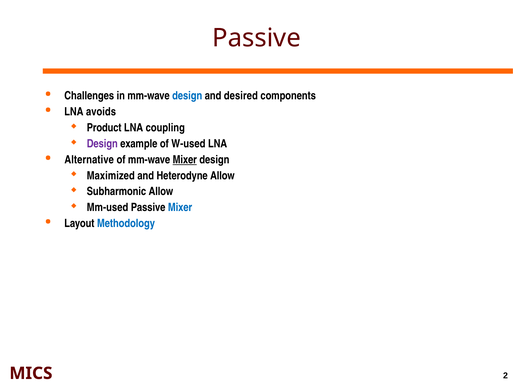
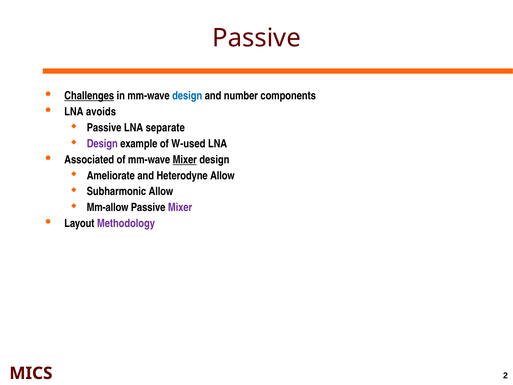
Challenges underline: none -> present (89, 96)
desired: desired -> number (241, 96)
Product: Product -> Passive (104, 128)
coupling: coupling -> separate (165, 128)
Alternative: Alternative -> Associated (89, 160)
Maximized: Maximized -> Ameliorate (111, 175)
Mm-used: Mm-used -> Mm-allow (108, 207)
Mixer colour: blue -> purple (180, 207)
Methodology colour: blue -> purple (126, 223)
